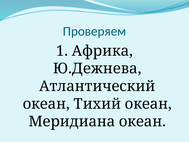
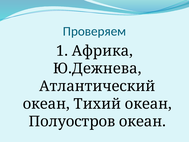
Меридиана: Меридиана -> Полуостров (72, 121)
